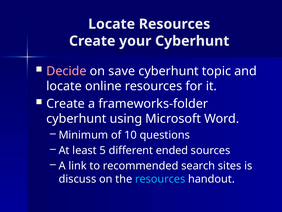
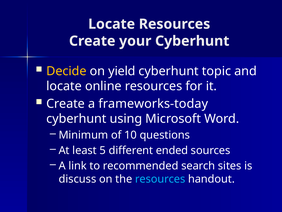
Decide colour: pink -> yellow (66, 71)
save: save -> yield (122, 71)
frameworks-folder: frameworks-folder -> frameworks-today (153, 104)
